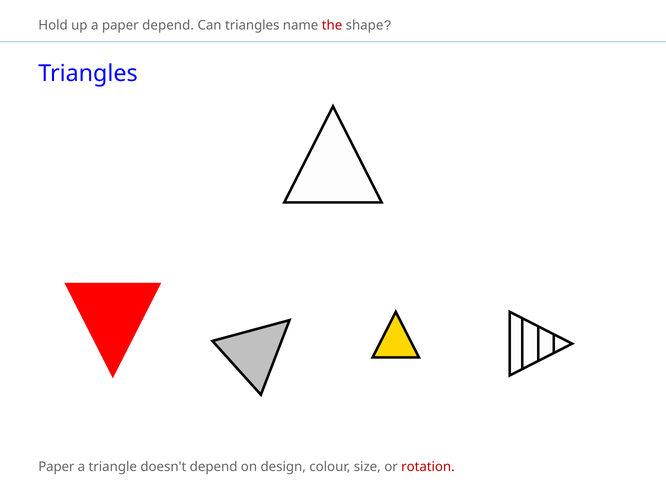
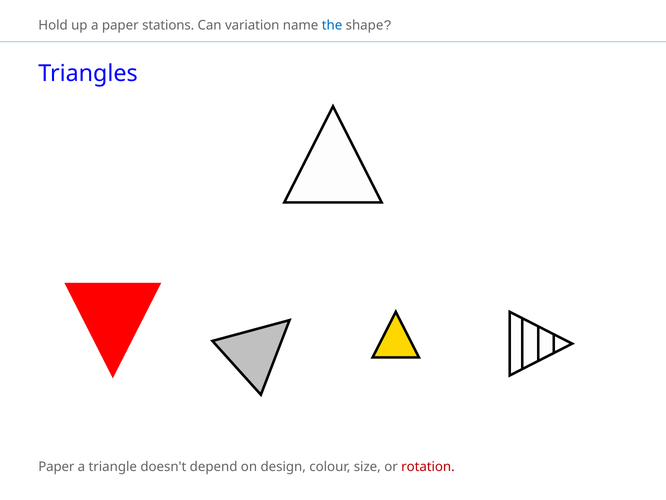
paper depend: depend -> stations (168, 25)
Can triangles: triangles -> variation (252, 25)
the colour: red -> blue (332, 25)
